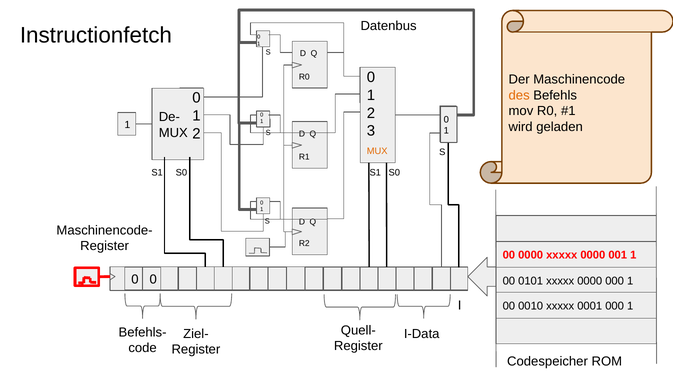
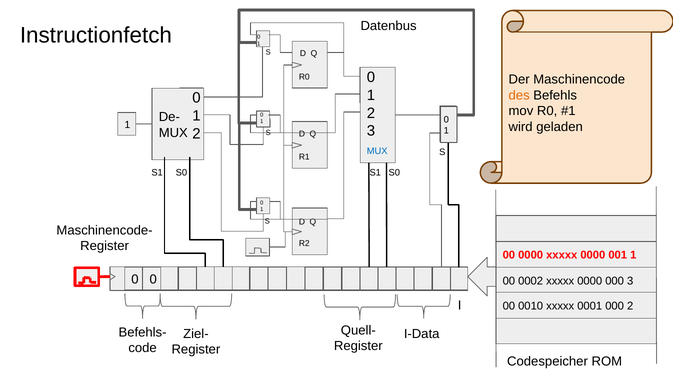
MUX colour: orange -> blue (377, 151)
0101: 0101 -> 0002 (531, 281)
0000 000 1: 1 -> 3 (630, 281)
0001 000 1: 1 -> 2 (630, 306)
